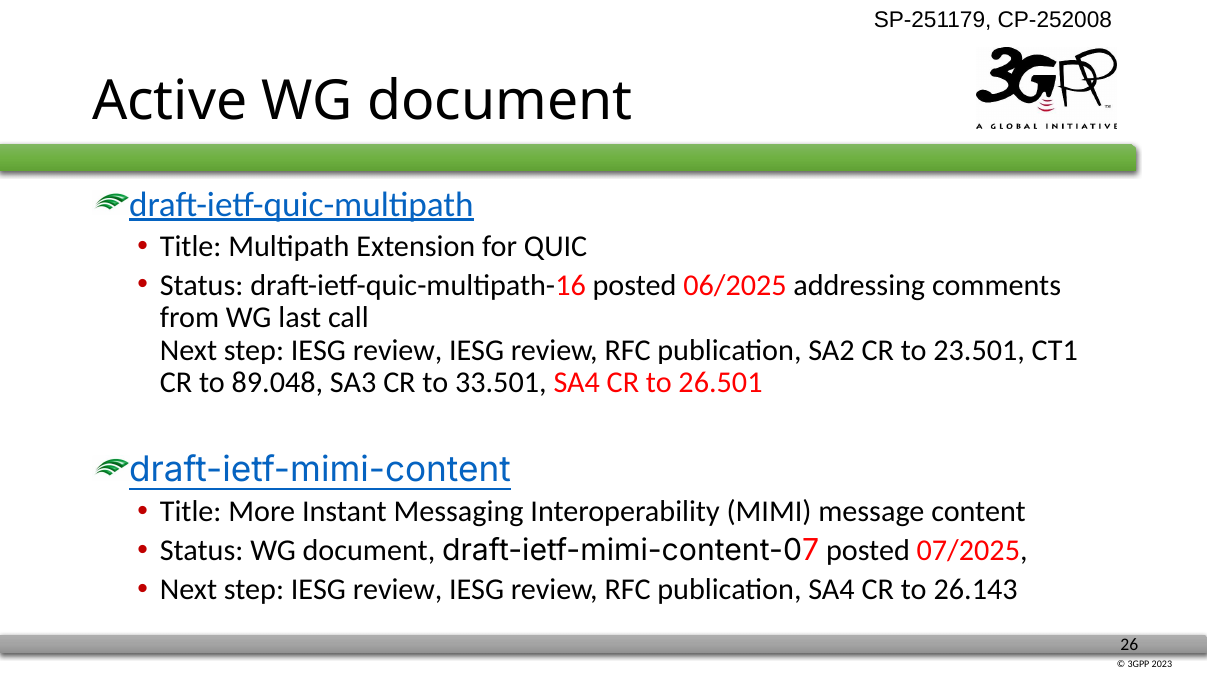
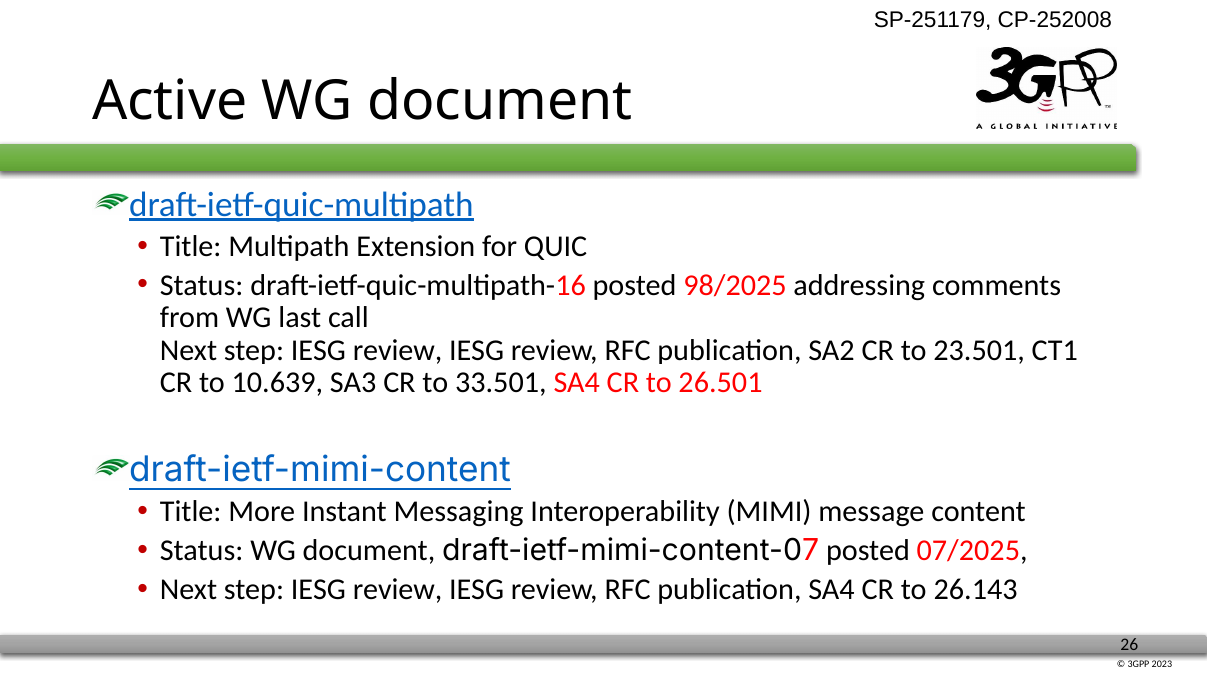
06/2025: 06/2025 -> 98/2025 (735, 285)
89.048: 89.048 -> 10.639 (277, 383)
